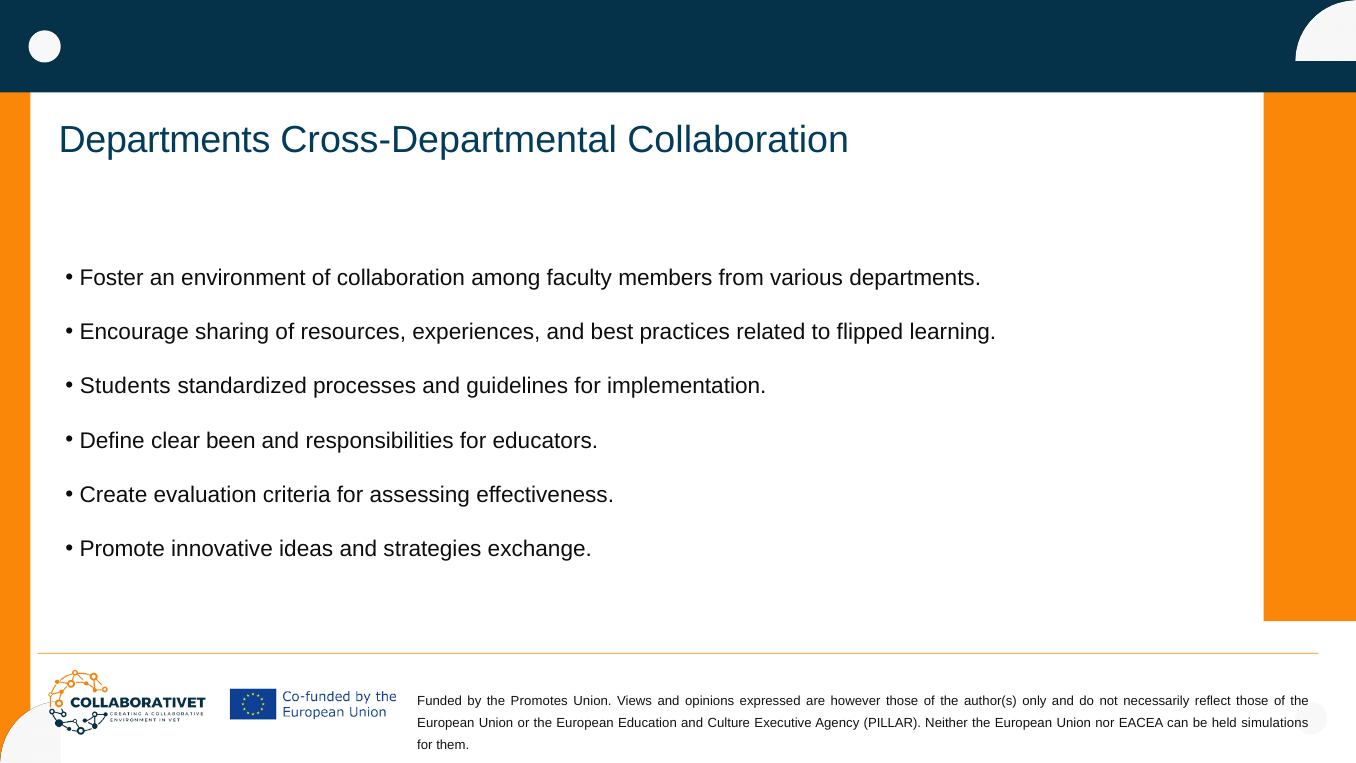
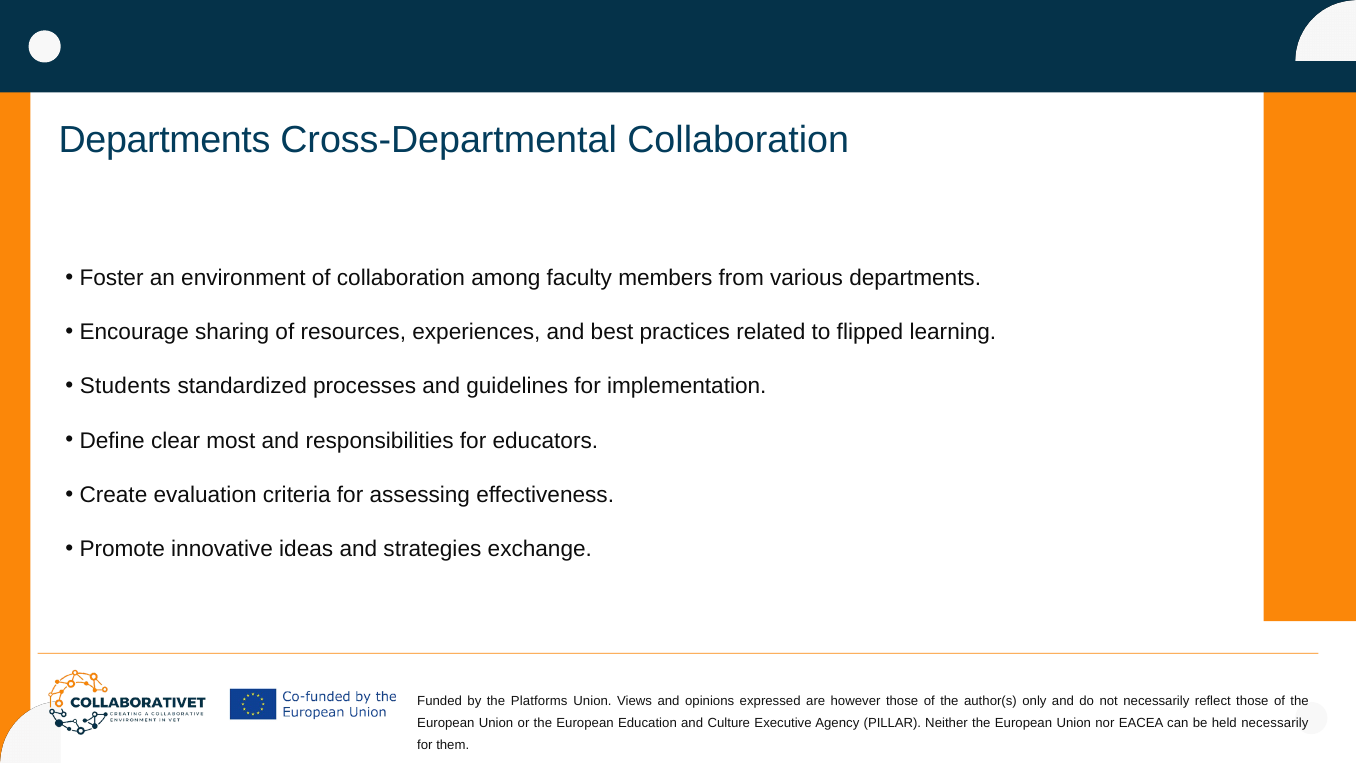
been: been -> most (231, 441)
Promotes: Promotes -> Platforms (539, 701)
held simulations: simulations -> necessarily (1275, 723)
